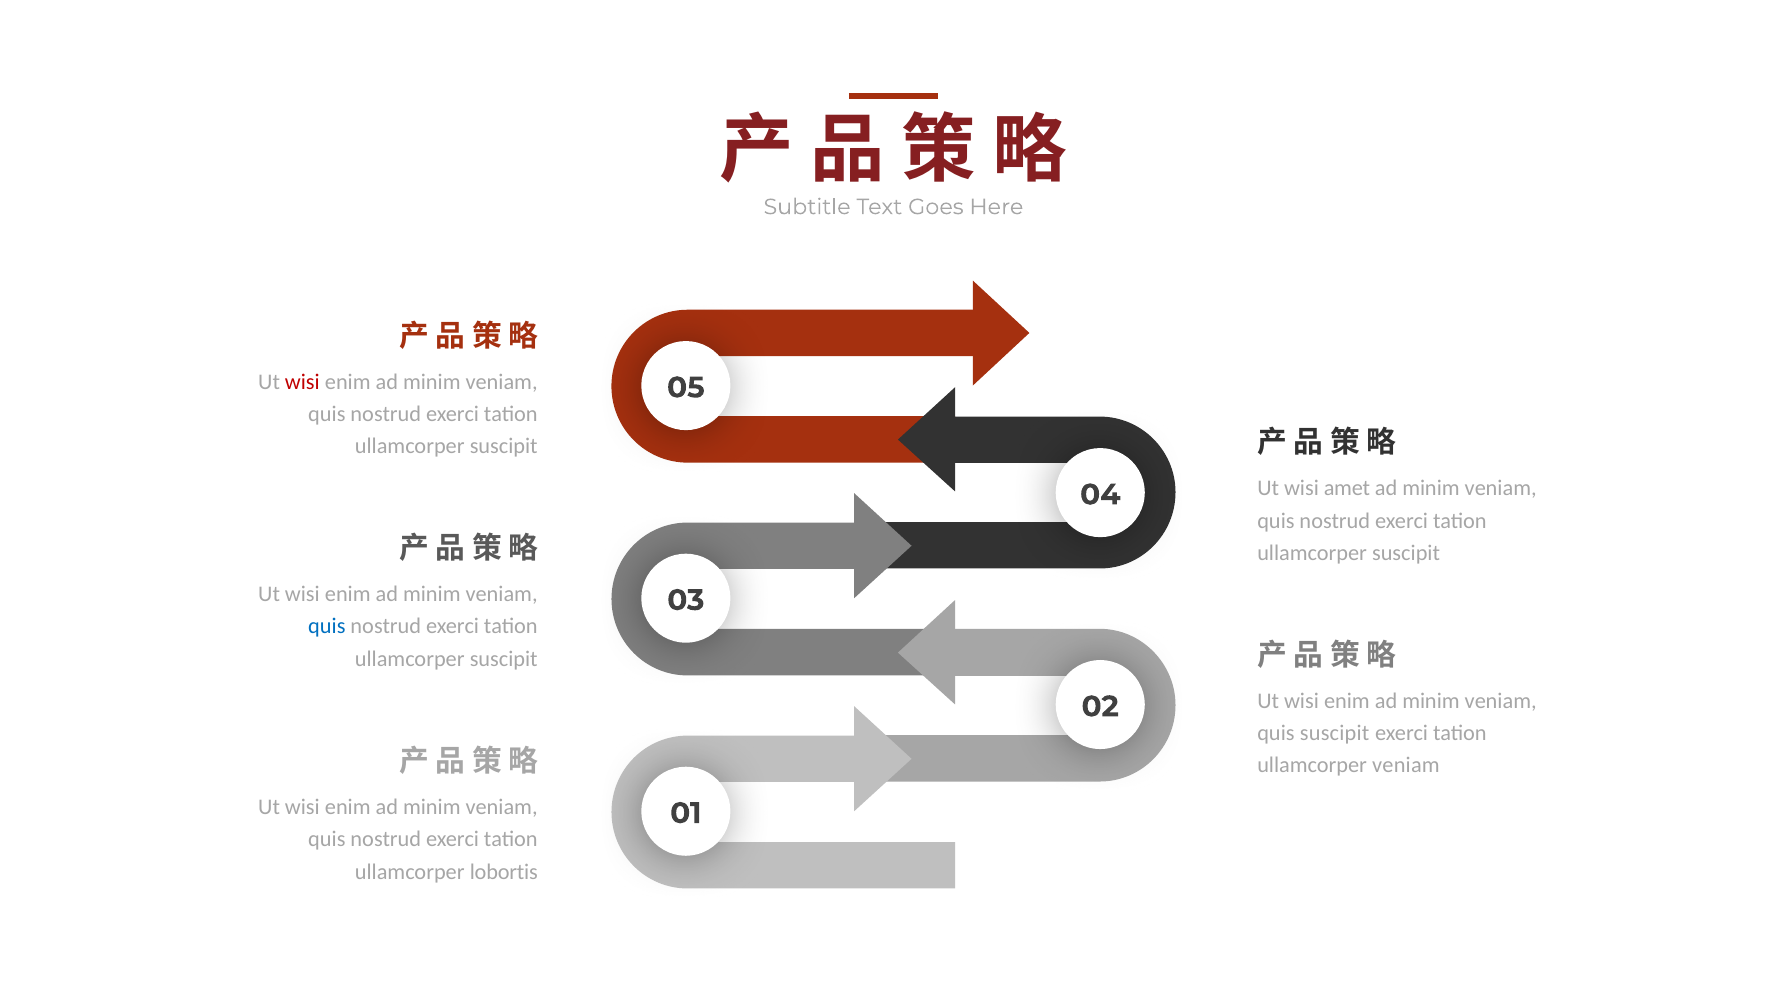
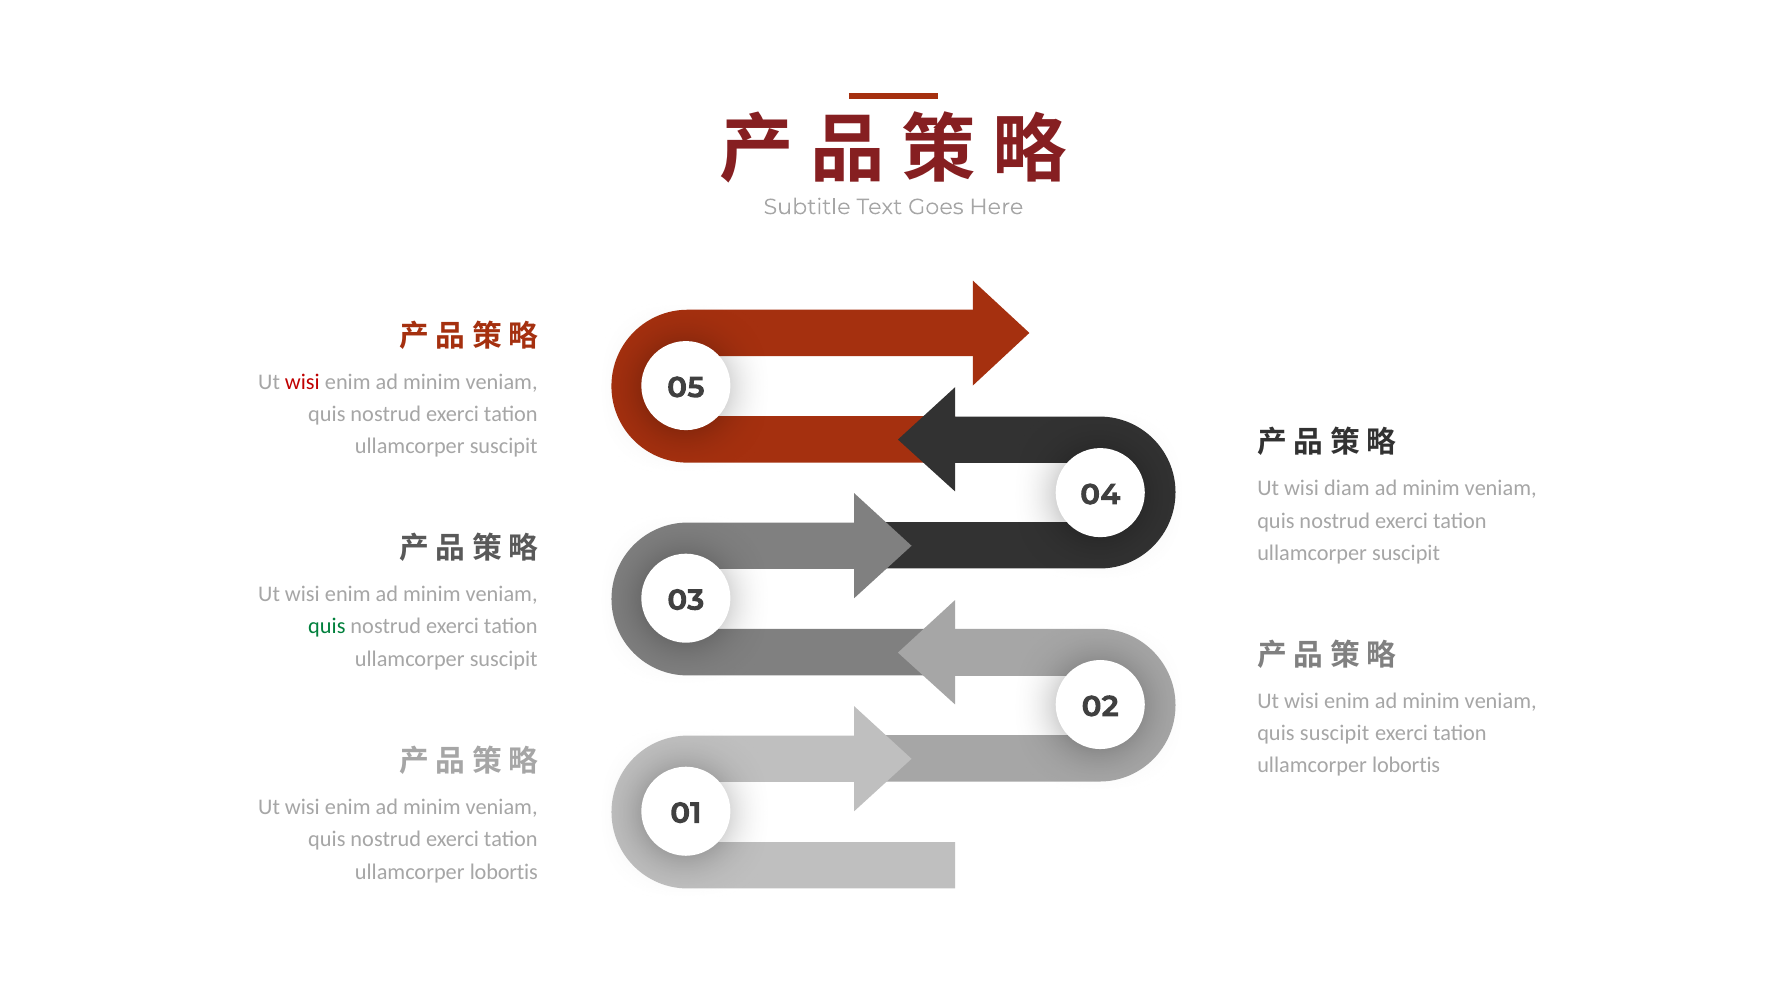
amet: amet -> diam (1347, 489)
quis colour: blue -> green (327, 627)
veniam: veniam -> lobortis (1406, 765)
